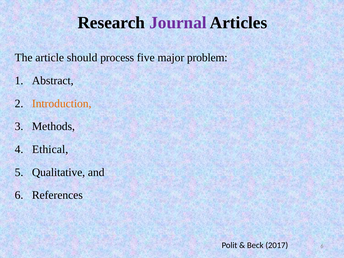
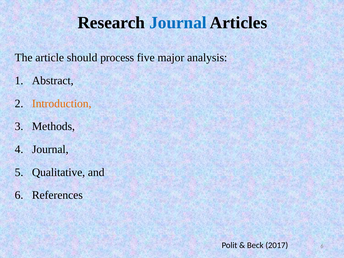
Journal colour: purple -> blue (178, 23)
problem: problem -> analysis (207, 58)
Ethical: Ethical -> Journal (50, 149)
